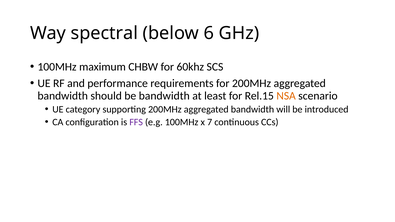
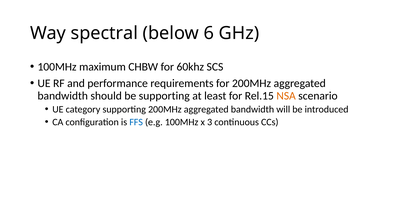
be bandwidth: bandwidth -> supporting (164, 96)
FFS colour: purple -> blue (136, 122)
7: 7 -> 3 (210, 122)
